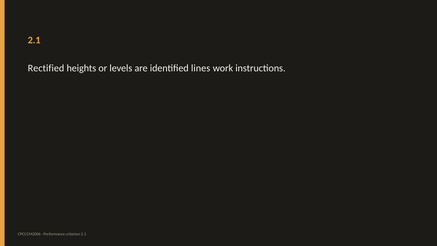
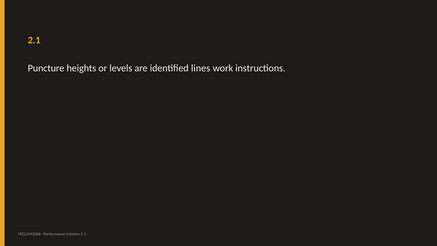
Rectified: Rectified -> Puncture (46, 68)
